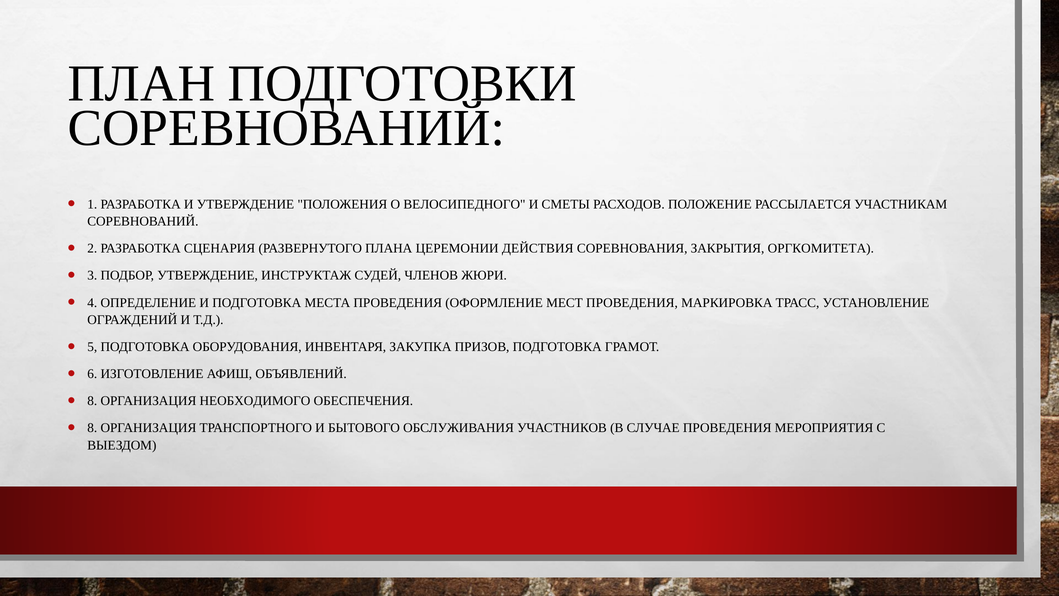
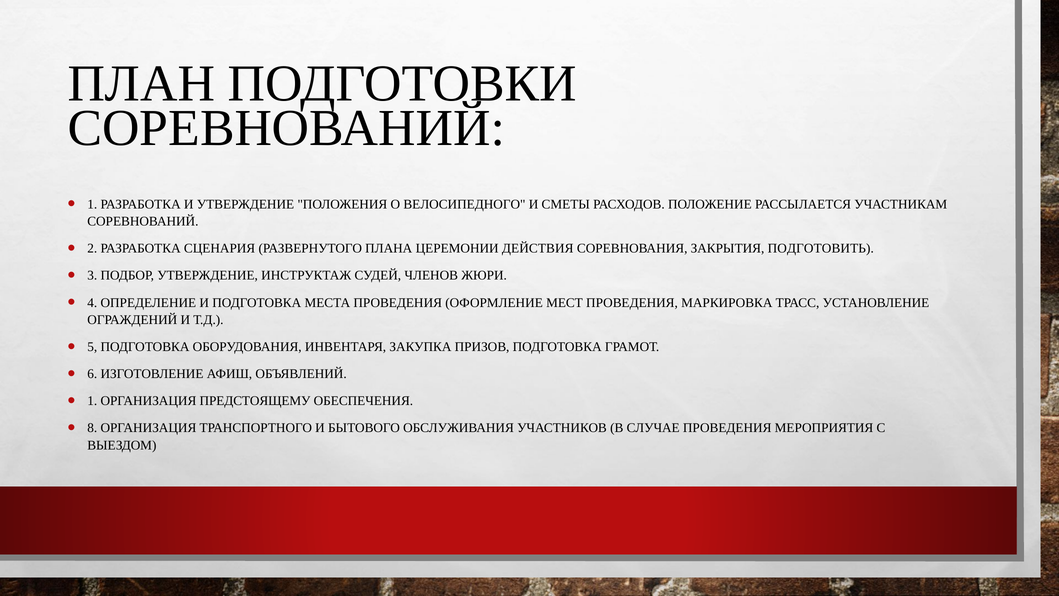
ОРГКОМИТЕТА: ОРГКОМИТЕТА -> ПОДГОТОВИТЬ (821, 248)
8: 8 -> 1 (92, 401)
НЕОБХОДИМОГО: НЕОБХОДИМОГО -> ПРЕДСТОЯЩЕМУ (255, 401)
